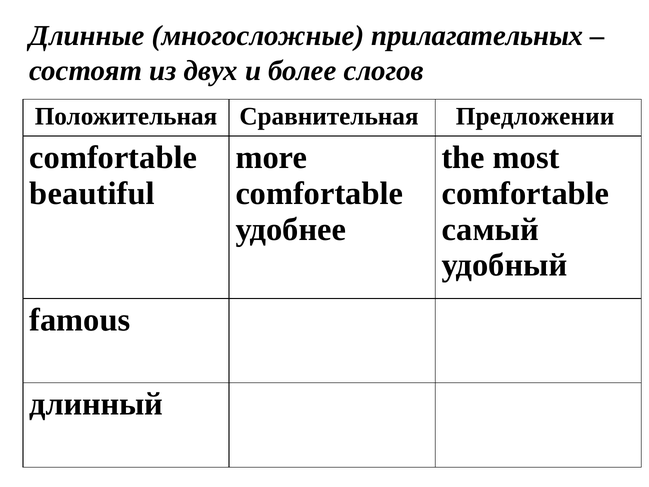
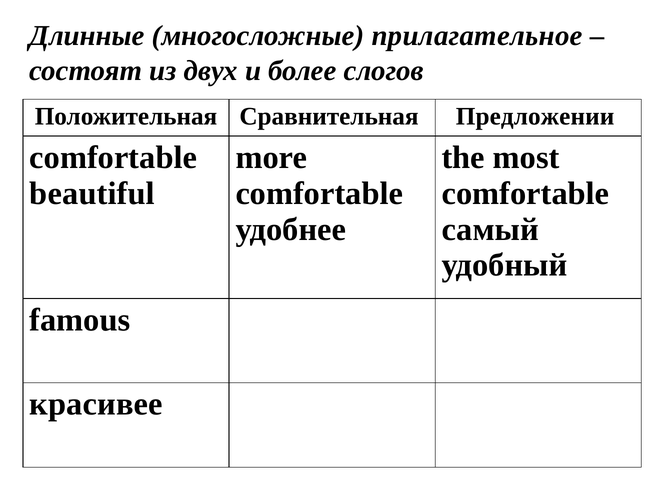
прилагательных: прилагательных -> прилагательное (477, 36)
длинный: длинный -> красивее (96, 404)
